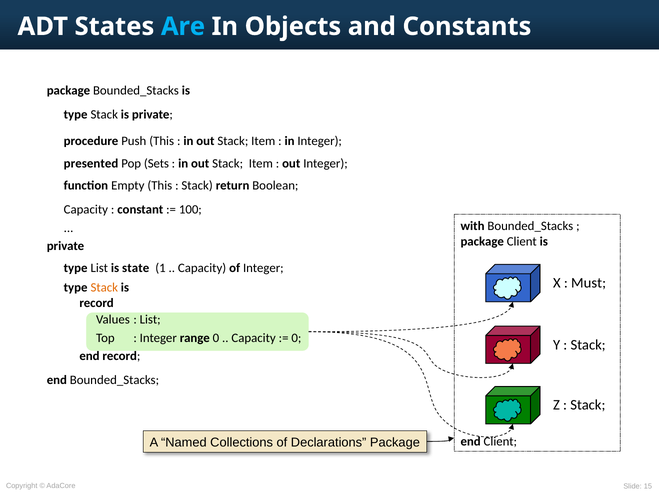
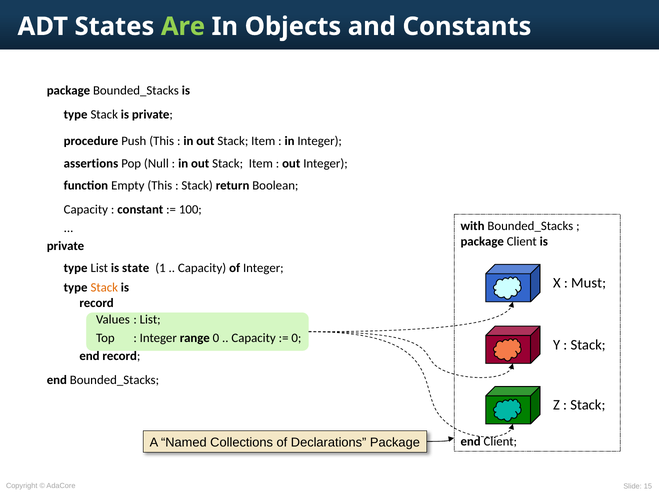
Are colour: light blue -> light green (183, 26)
presented: presented -> assertions (91, 163)
Sets: Sets -> Null (156, 163)
